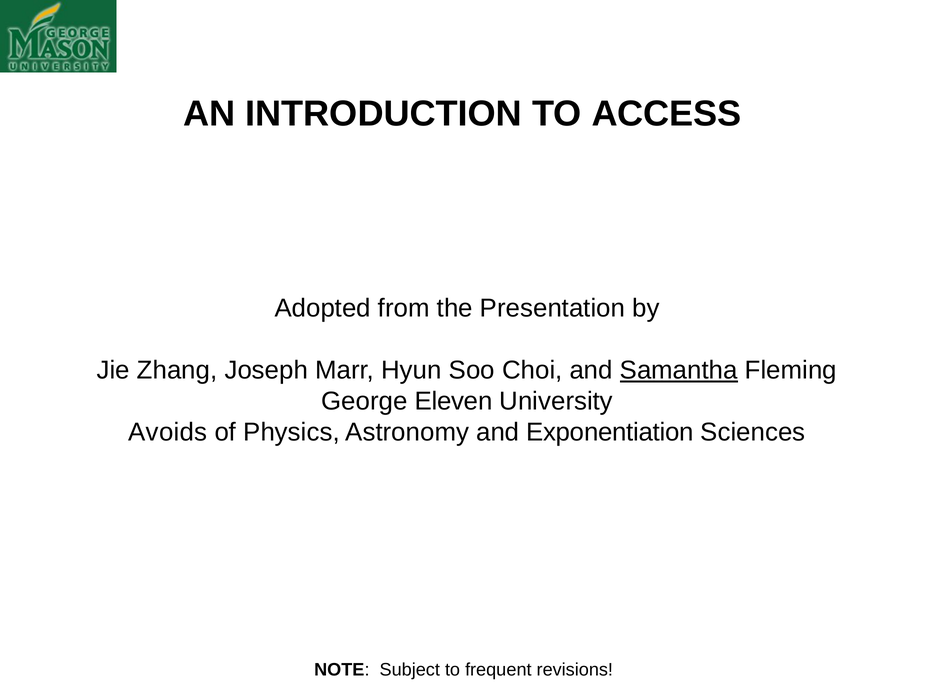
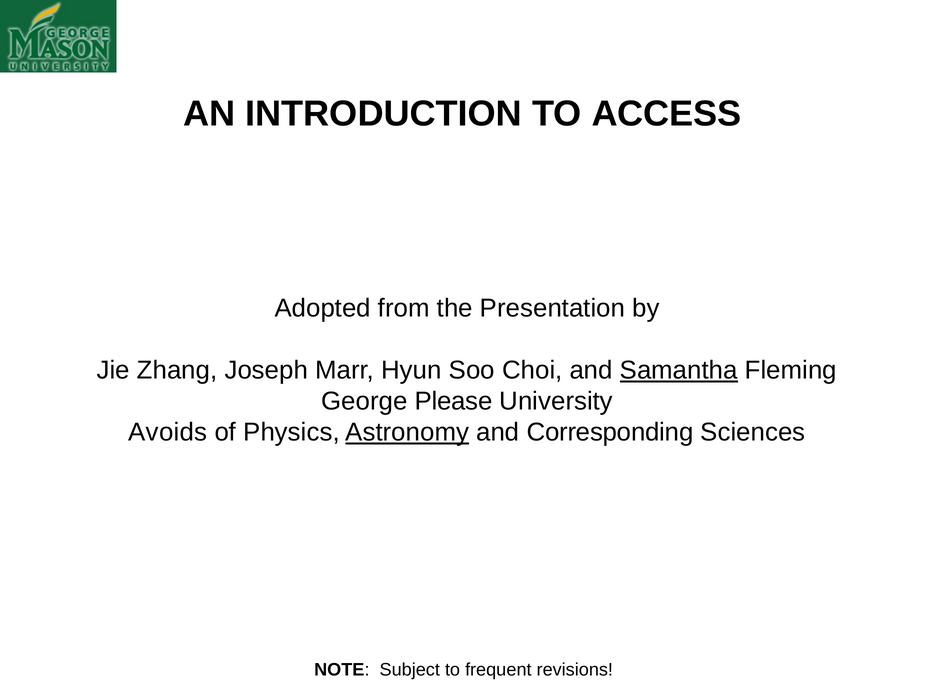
Eleven: Eleven -> Please (454, 402)
Astronomy underline: none -> present (407, 433)
Exponentiation: Exponentiation -> Corresponding (610, 433)
